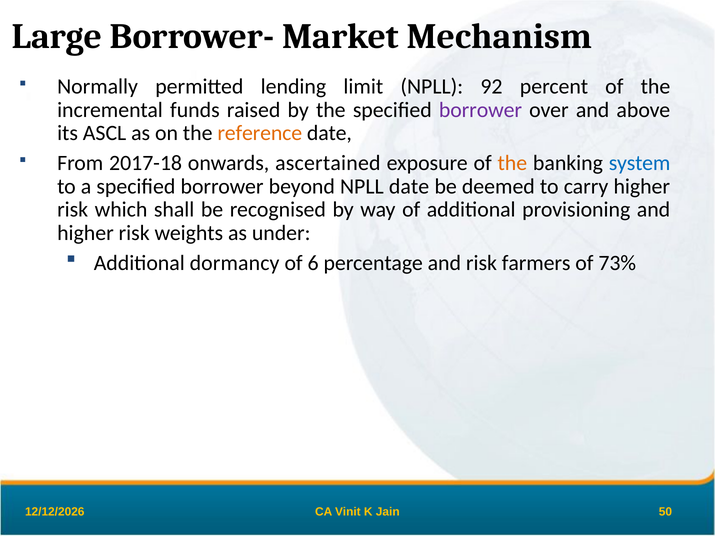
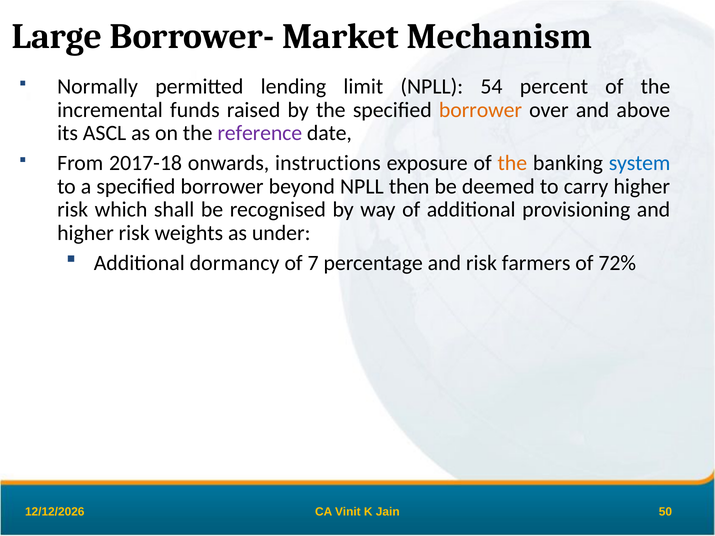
92: 92 -> 54 (492, 87)
borrower colour: purple -> orange (480, 110)
reference colour: orange -> purple (260, 133)
ascertained: ascertained -> instructions (328, 163)
NPLL date: date -> then (409, 186)
6: 6 -> 7 (313, 263)
73%: 73% -> 72% (617, 263)
